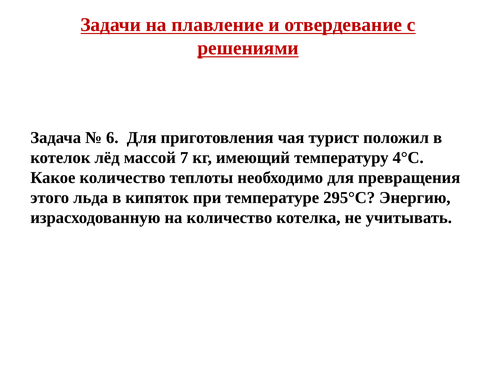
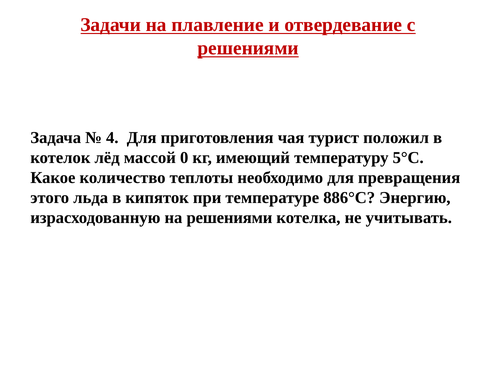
6: 6 -> 4 (112, 138)
7: 7 -> 0 (184, 157)
4°С: 4°С -> 5°С (408, 157)
295°С: 295°С -> 886°С (349, 197)
на количество: количество -> решениями (229, 217)
